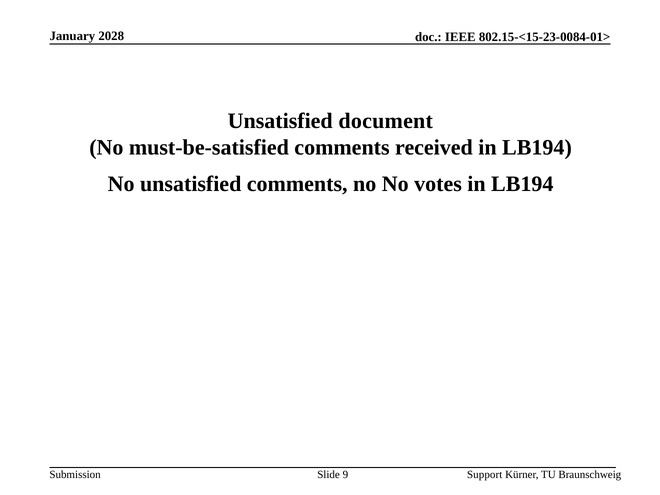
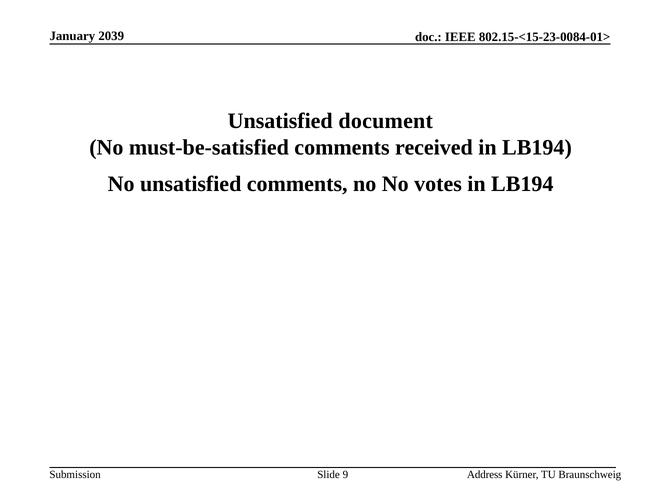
2028: 2028 -> 2039 (111, 36)
Support: Support -> Address (485, 475)
